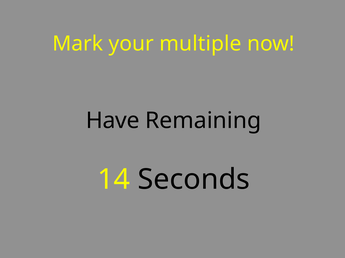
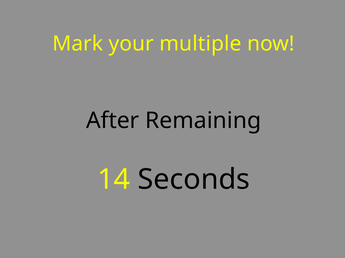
Have: Have -> After (113, 121)
